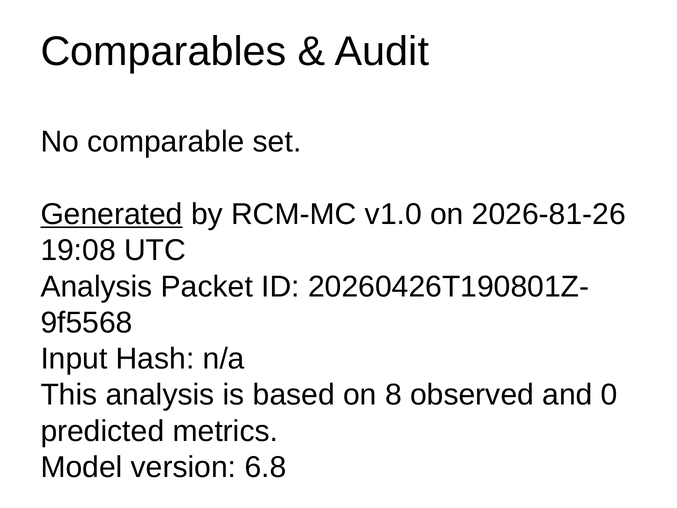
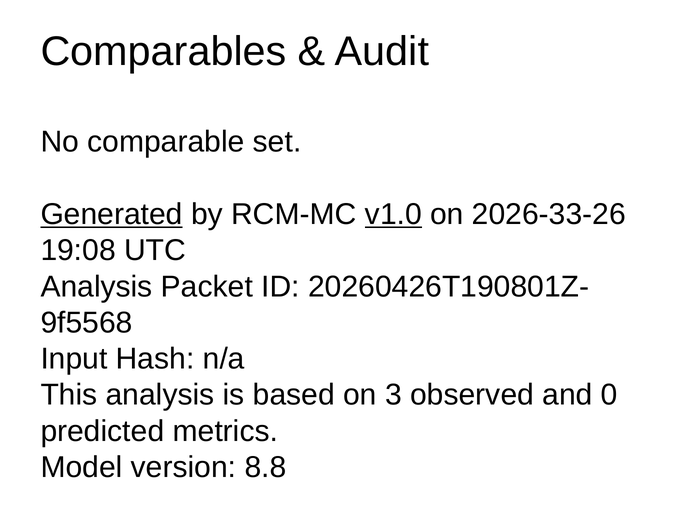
v1.0 underline: none -> present (393, 214)
2026-81-26: 2026-81-26 -> 2026-33-26 (549, 214)
8: 8 -> 3 (393, 395)
6.8: 6.8 -> 8.8 (266, 467)
